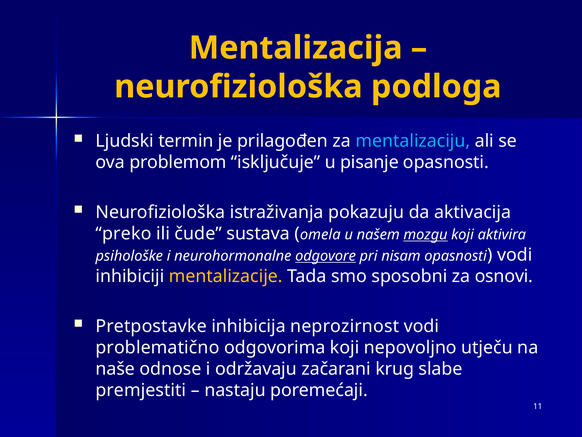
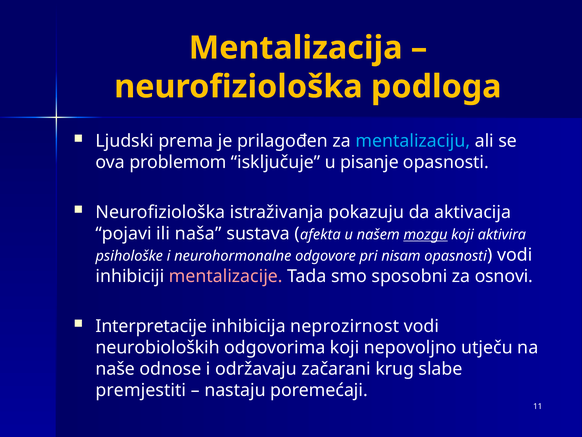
termin: termin -> prema (186, 141)
preko: preko -> pojavi (124, 233)
čude: čude -> naša (198, 233)
omela: omela -> afekta (320, 234)
odgovore underline: present -> none (326, 256)
mentalizacije colour: yellow -> pink (226, 276)
Pretpostavke: Pretpostavke -> Interpretacije (151, 326)
problematično: problematično -> neurobioloških (158, 347)
